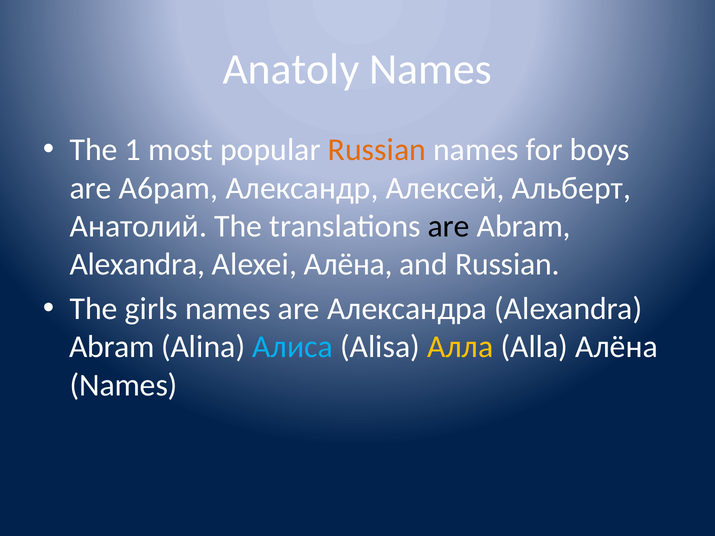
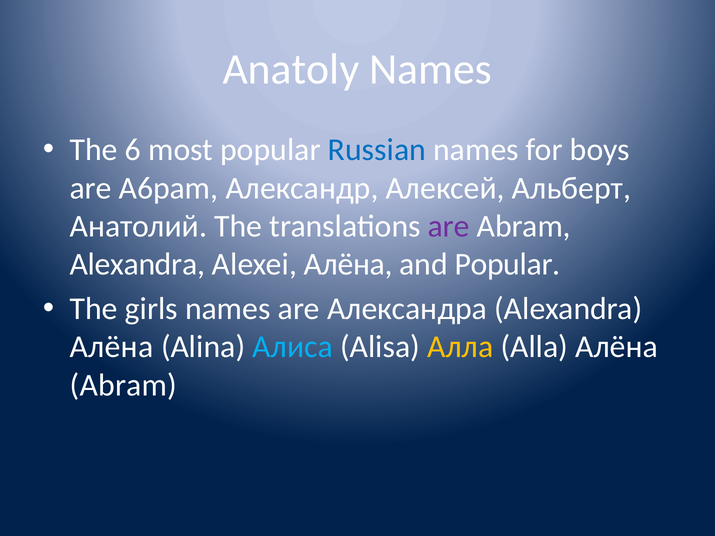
1: 1 -> 6 (133, 150)
Russian colour: orange -> blue (377, 150)
are colour: black -> purple (449, 226)
and Russian: Russian -> Popular (508, 264)
Abram: Abram -> Алёна (112, 347)
Names: Names -> Abram (123, 385)
